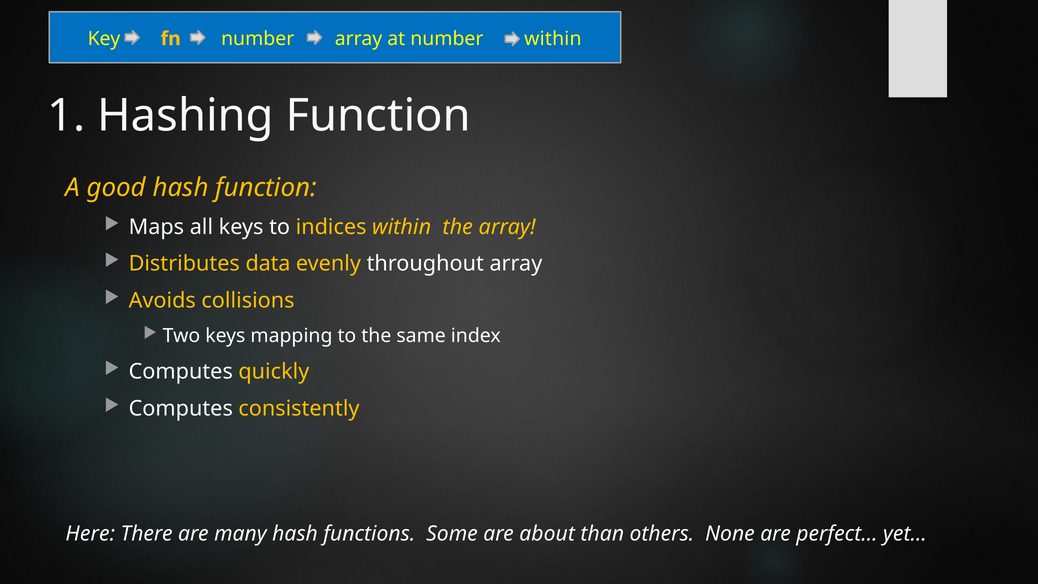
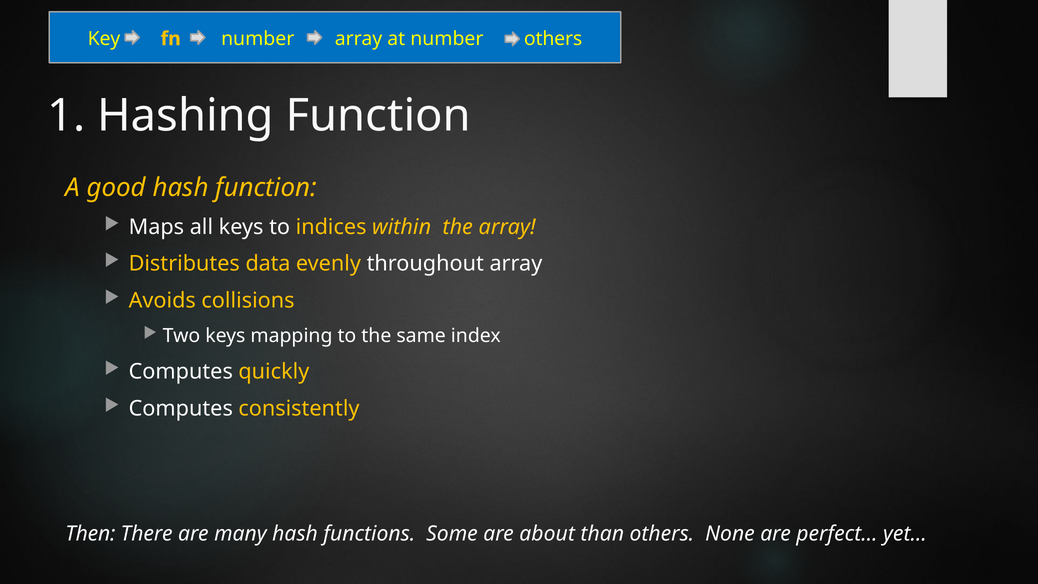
number within: within -> others (553, 39)
Here: Here -> Then (90, 534)
